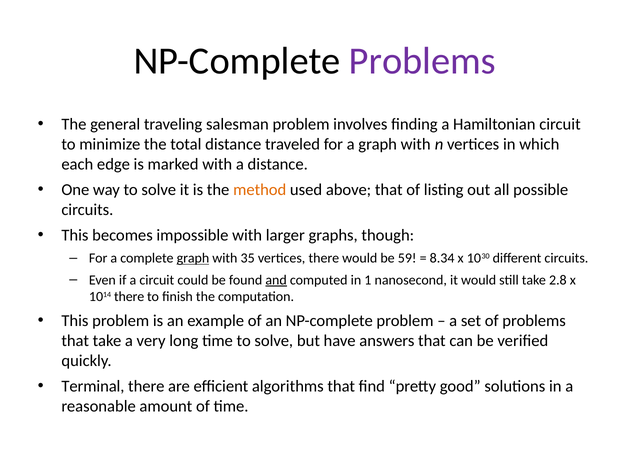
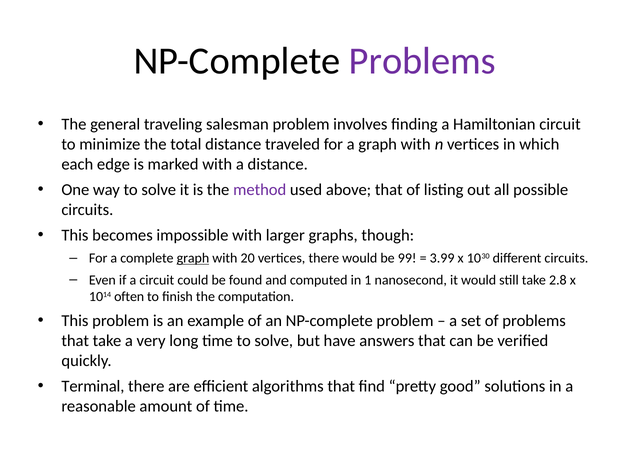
method colour: orange -> purple (260, 190)
35: 35 -> 20 (248, 259)
59: 59 -> 99 (407, 259)
8.34: 8.34 -> 3.99 (442, 259)
and underline: present -> none (276, 280)
1014 there: there -> often (129, 297)
